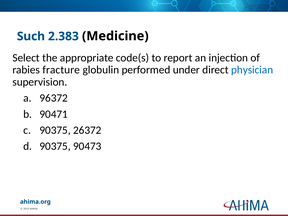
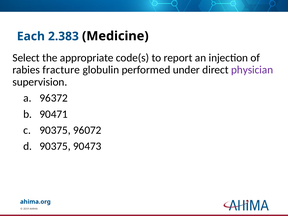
Such: Such -> Each (31, 36)
physician colour: blue -> purple (252, 70)
26372: 26372 -> 96072 (87, 130)
